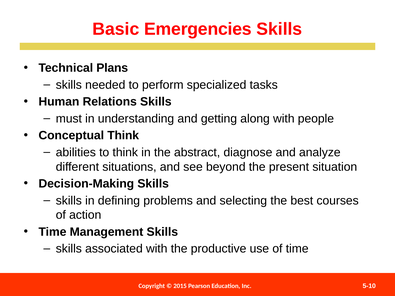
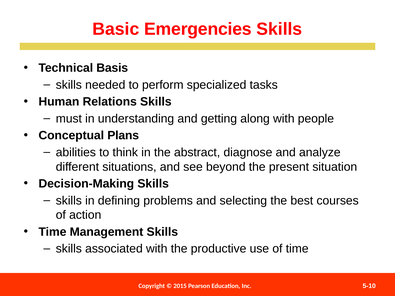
Plans: Plans -> Basis (112, 68)
Conceptual Think: Think -> Plans (123, 136)
